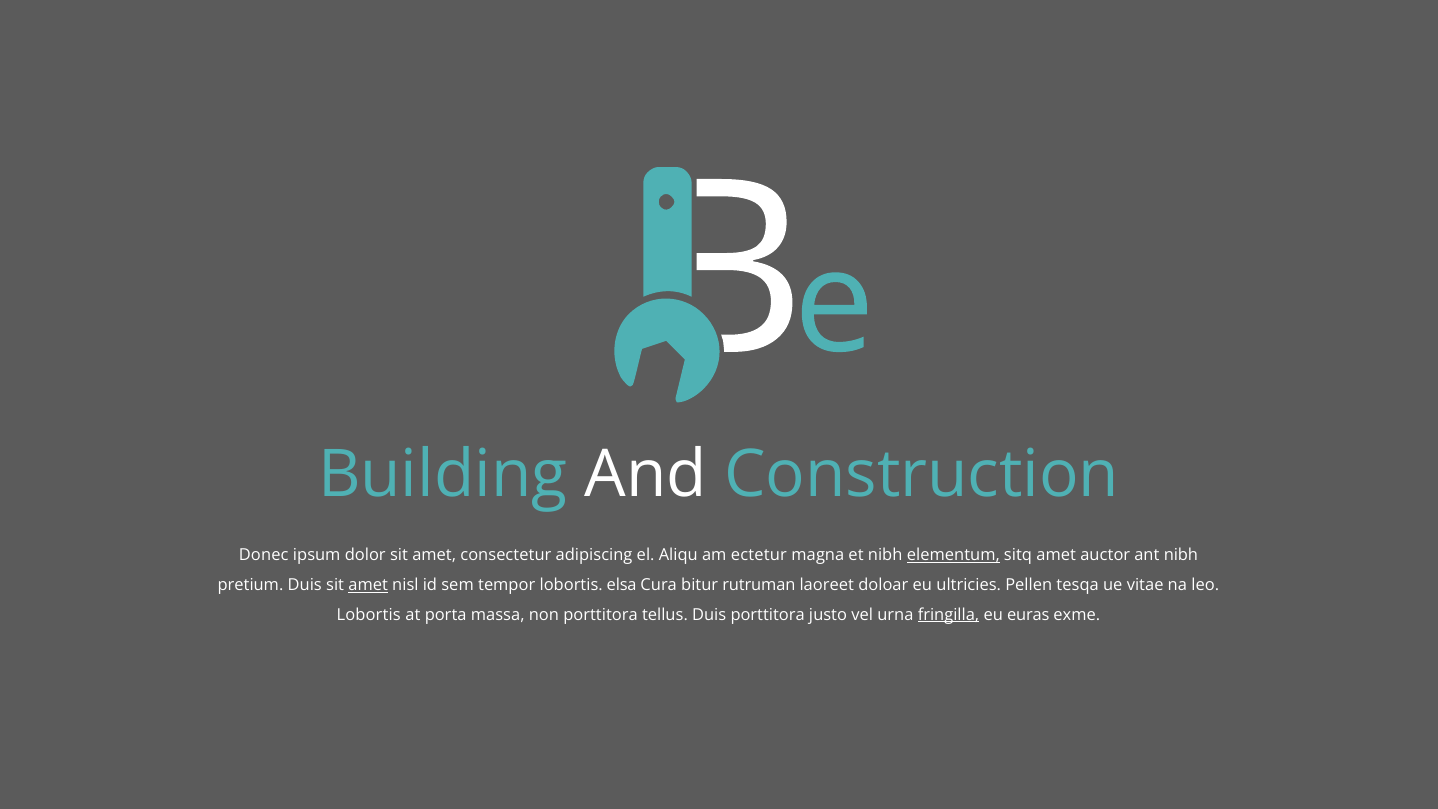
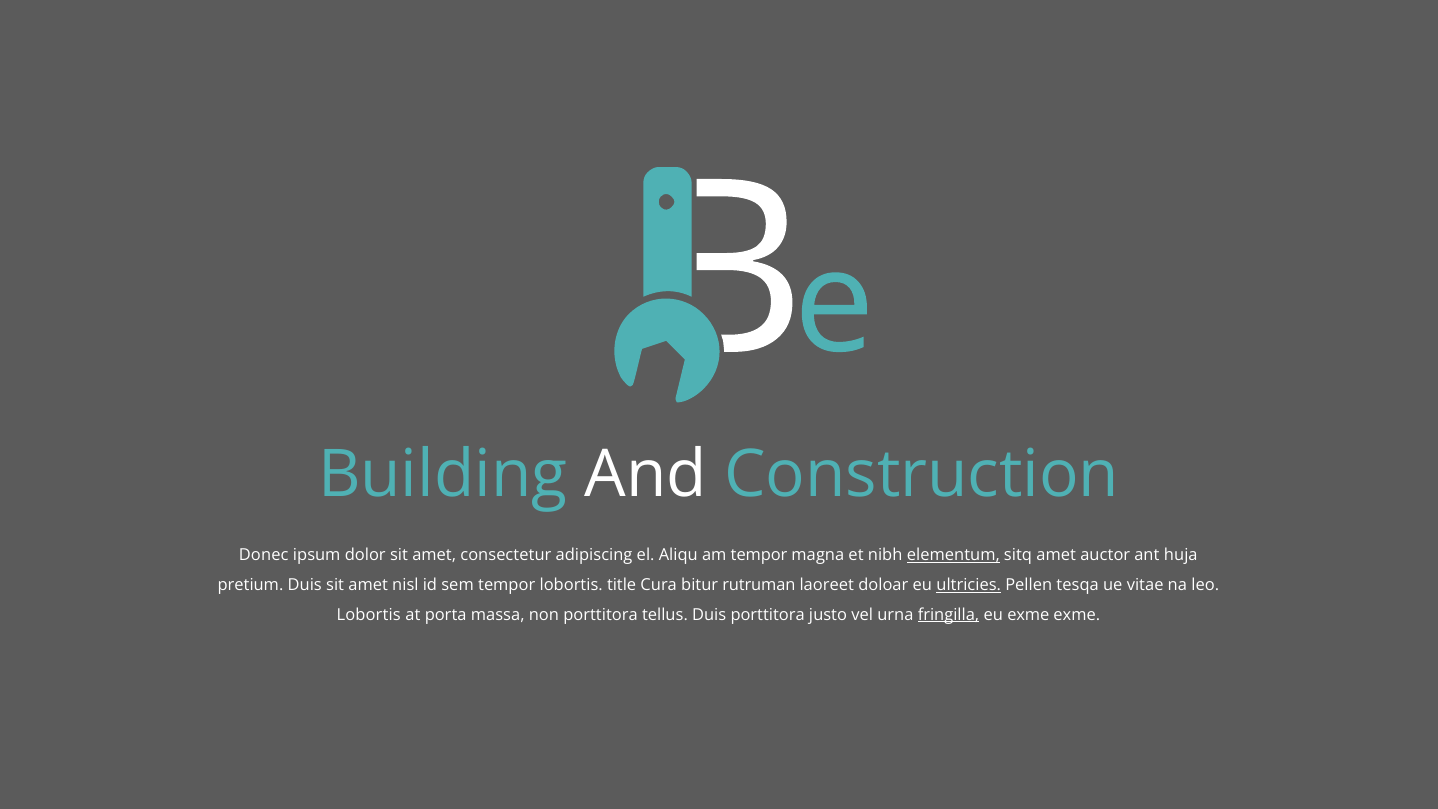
am ectetur: ectetur -> tempor (759, 555)
ant nibh: nibh -> huja (1181, 555)
amet underline: present -> none (368, 585)
elsa: elsa -> title (622, 585)
ultricies underline: none -> present (969, 585)
eu euras: euras -> exme (1028, 615)
